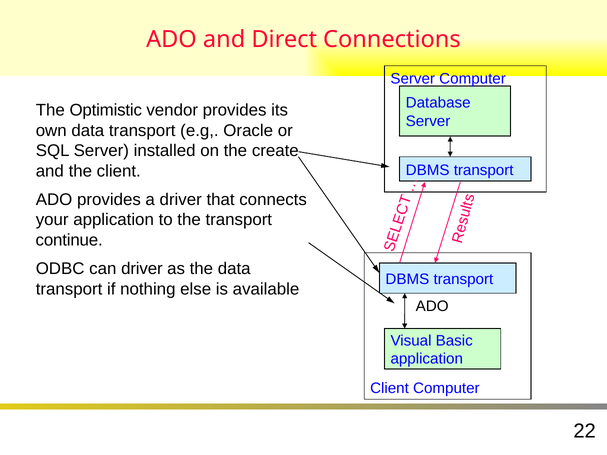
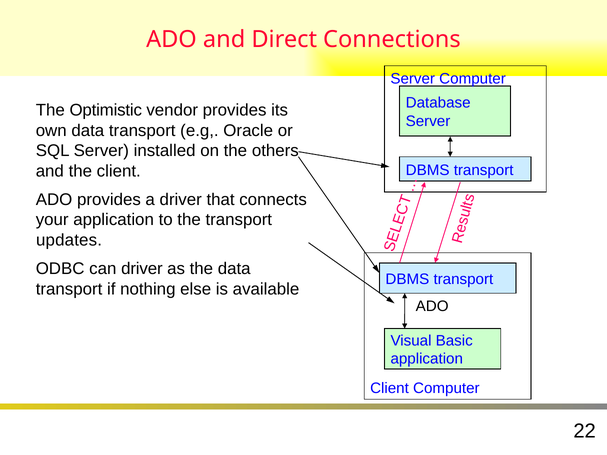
create: create -> others (275, 151)
continue: continue -> updates (69, 240)
